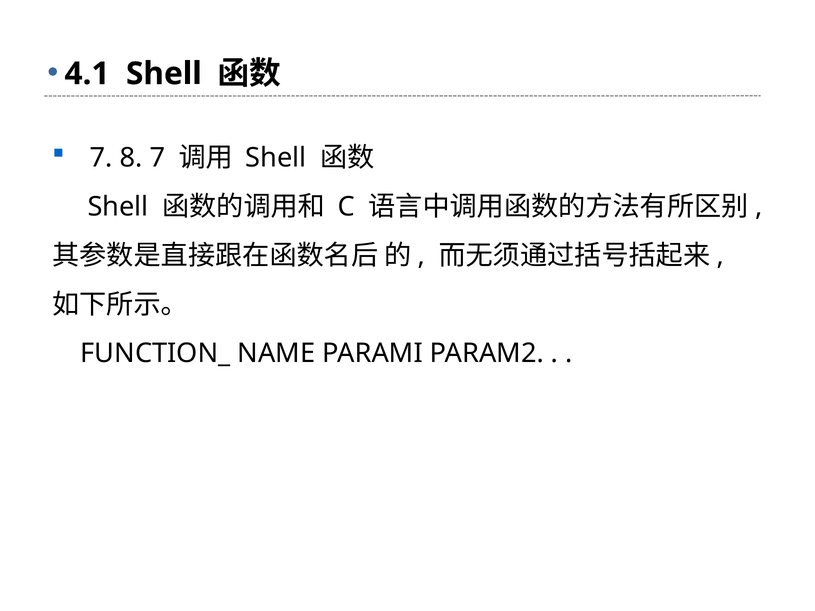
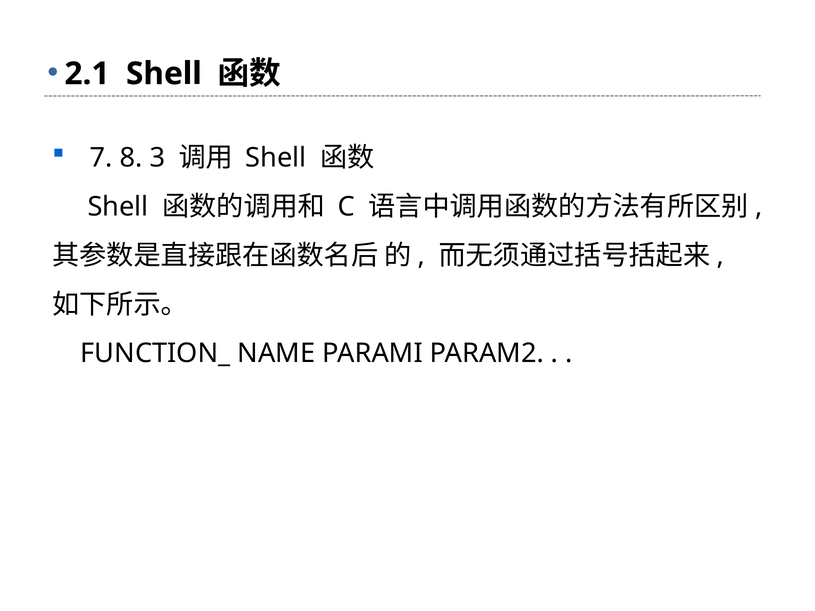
4.1: 4.1 -> 2.1 (87, 74)
8 7: 7 -> 3 (157, 158)
